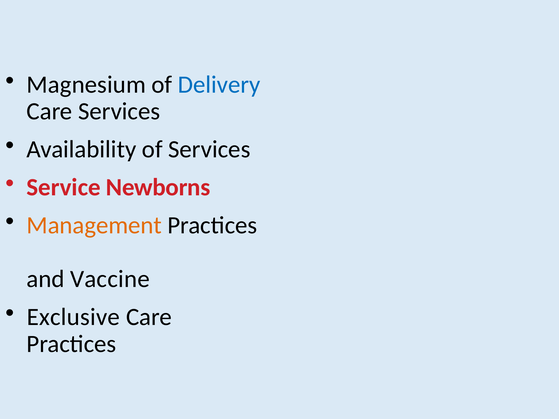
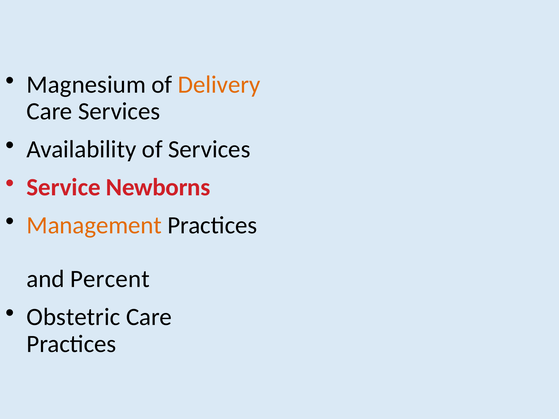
Delivery colour: blue -> orange (219, 85)
Vaccine: Vaccine -> Percent (110, 279)
Exclusive: Exclusive -> Obstetric (73, 317)
